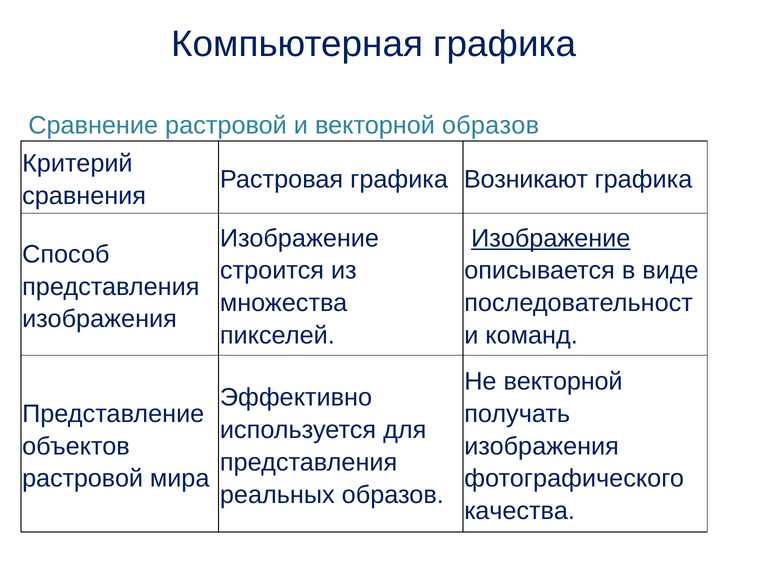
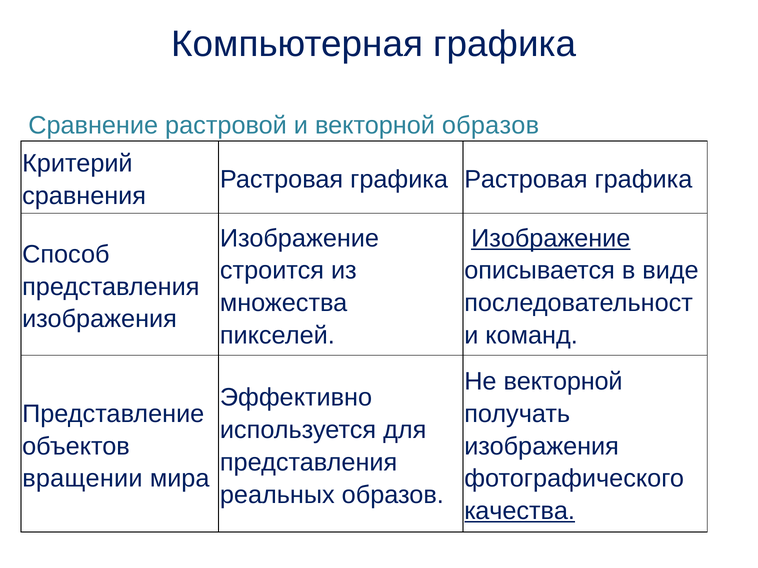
графика Возникают: Возникают -> Растровая (526, 180)
растровой: растровой -> вращении (82, 479)
качества underline: none -> present (520, 511)
